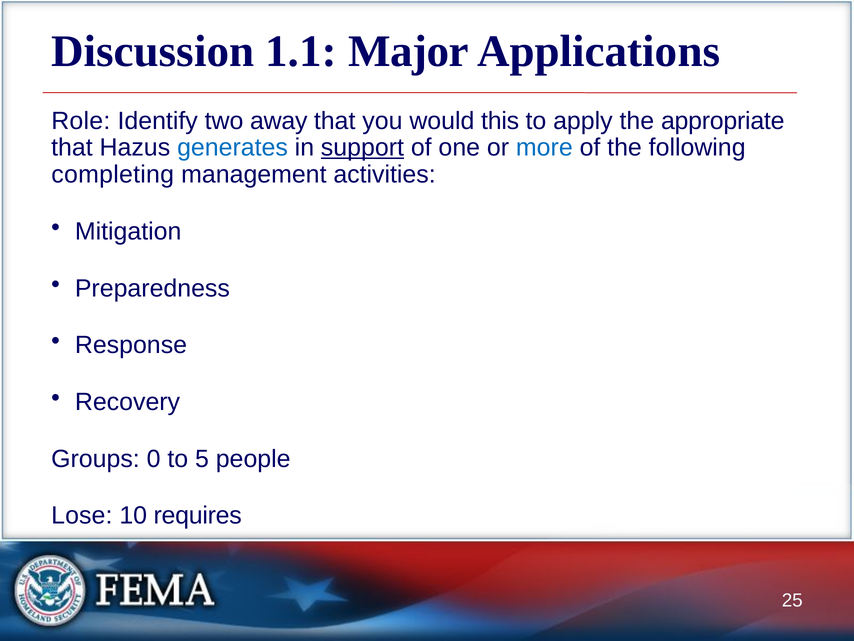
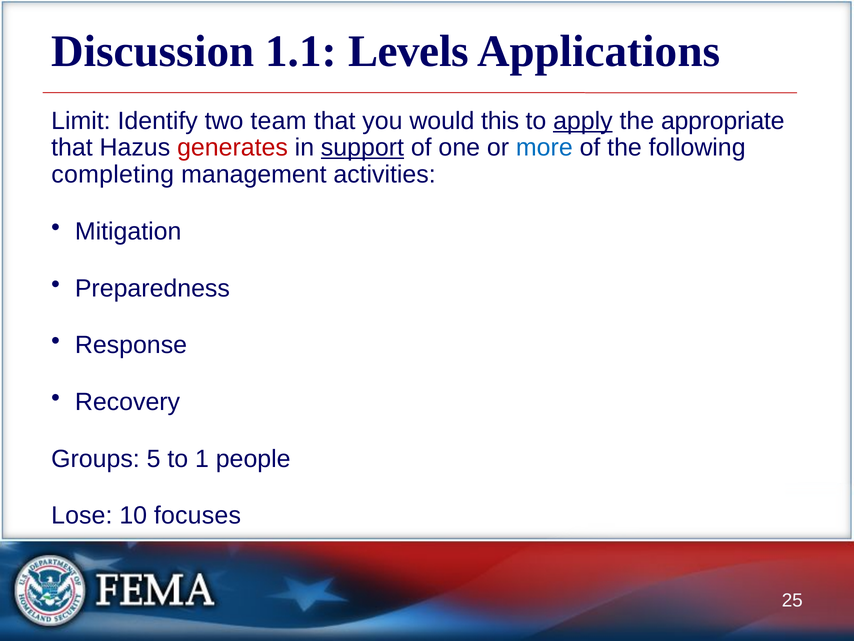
Major: Major -> Levels (408, 52)
Role: Role -> Limit (81, 121)
away: away -> team (279, 121)
apply underline: none -> present (583, 121)
generates colour: blue -> red (232, 148)
0: 0 -> 5 (154, 458)
5: 5 -> 1 (202, 458)
requires: requires -> focuses (197, 515)
